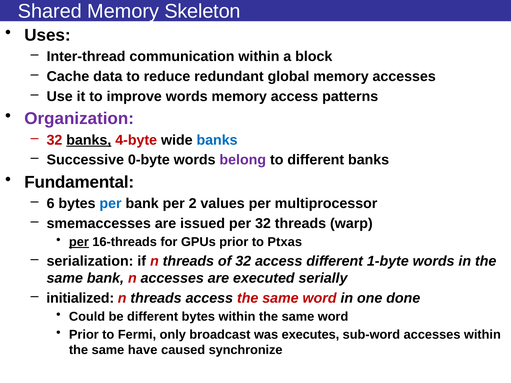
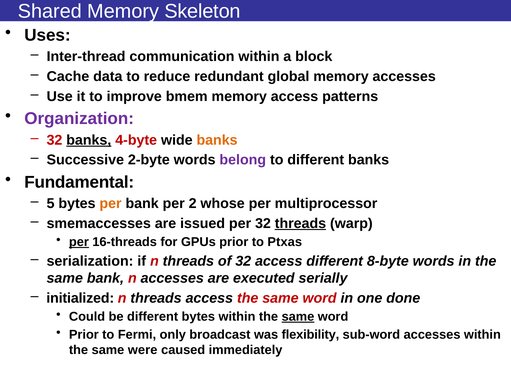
improve words: words -> bmem (187, 96)
banks colour: blue -> orange (217, 140)
0-byte: 0-byte -> 2-byte (149, 160)
6: 6 -> 5 (51, 204)
per colour: blue -> orange (111, 204)
values: values -> whose (223, 204)
threads underline: none -> present (300, 224)
1-byte: 1-byte -> 8-byte (388, 261)
same underline: none -> present (298, 317)
executes: executes -> flexibility (310, 335)
have: have -> were (143, 350)
synchronize: synchronize -> immediately (246, 350)
